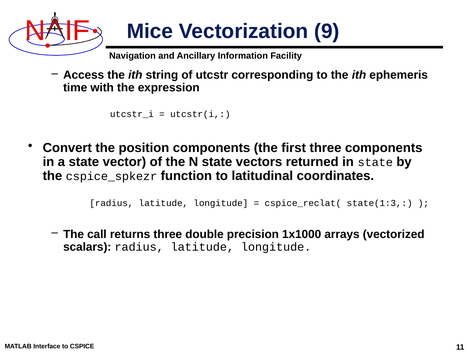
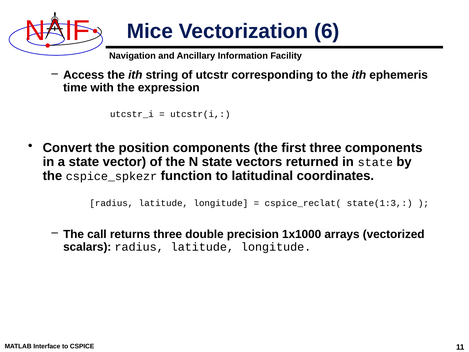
9: 9 -> 6 (327, 31)
